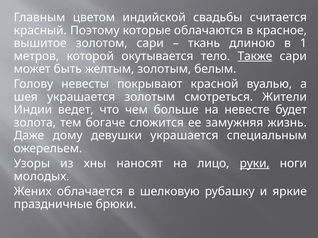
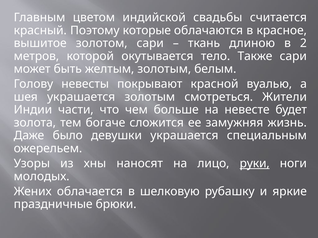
1: 1 -> 2 (303, 43)
Также underline: present -> none (255, 56)
ведет: ведет -> части (76, 110)
дому: дому -> было (68, 136)
